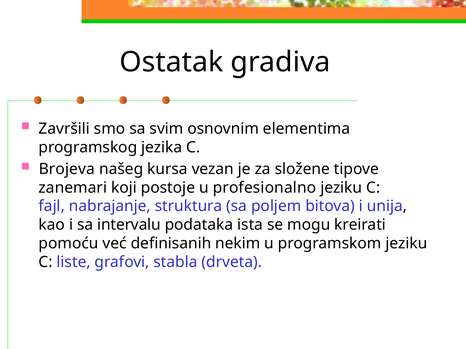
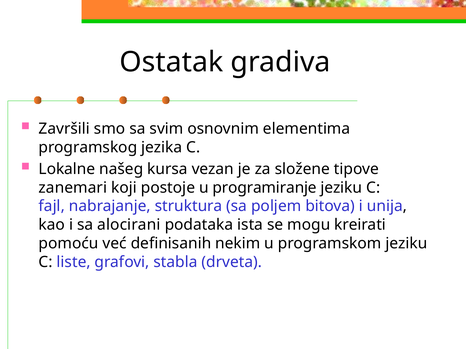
Brojeva: Brojeva -> Lokalne (67, 169)
profesionalno: profesionalno -> programiranje (265, 188)
intervalu: intervalu -> alocirani (129, 225)
